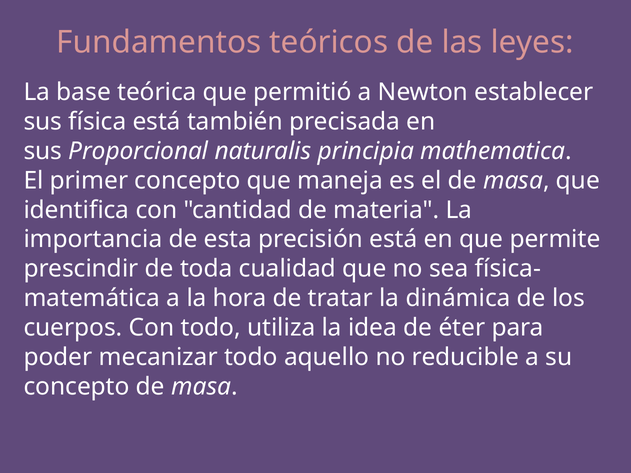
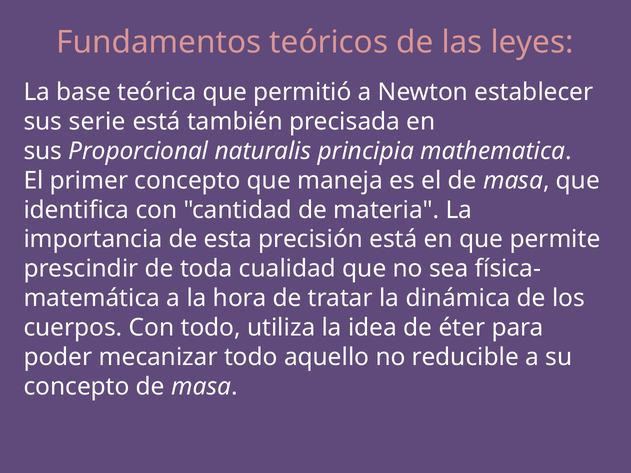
física: física -> serie (97, 122)
